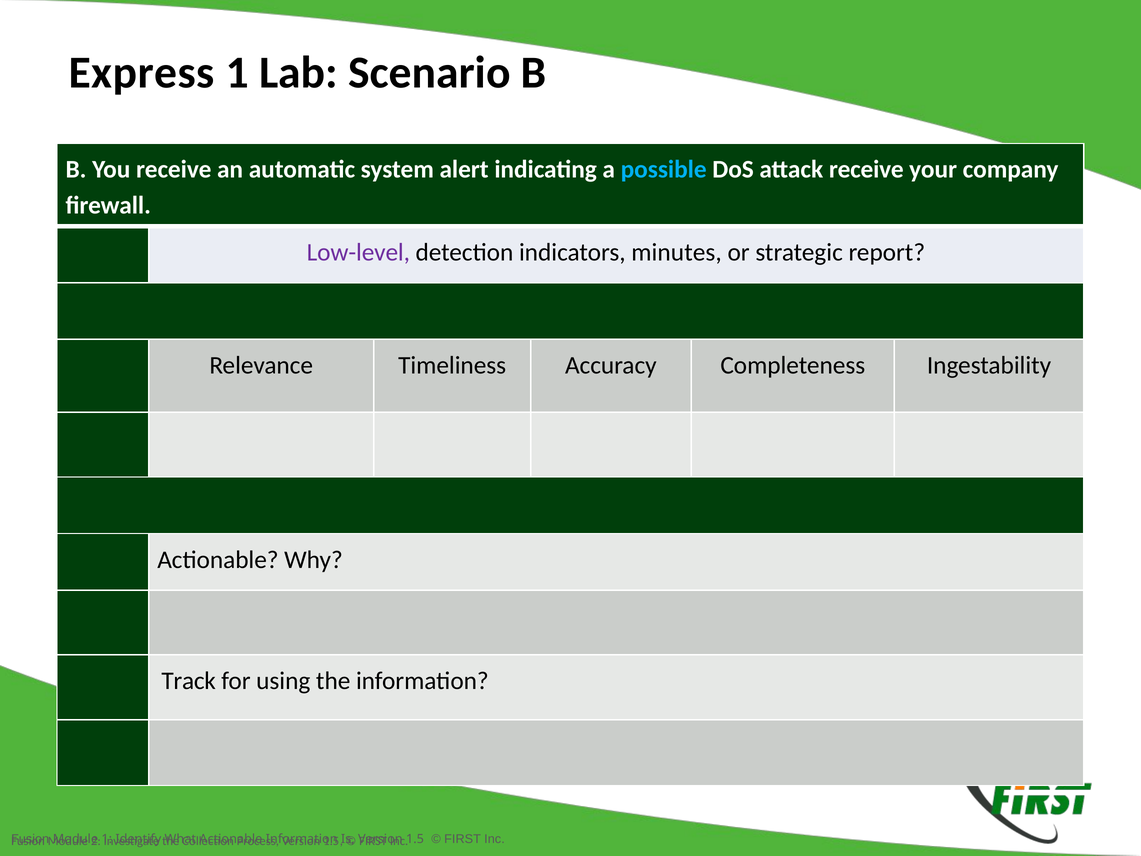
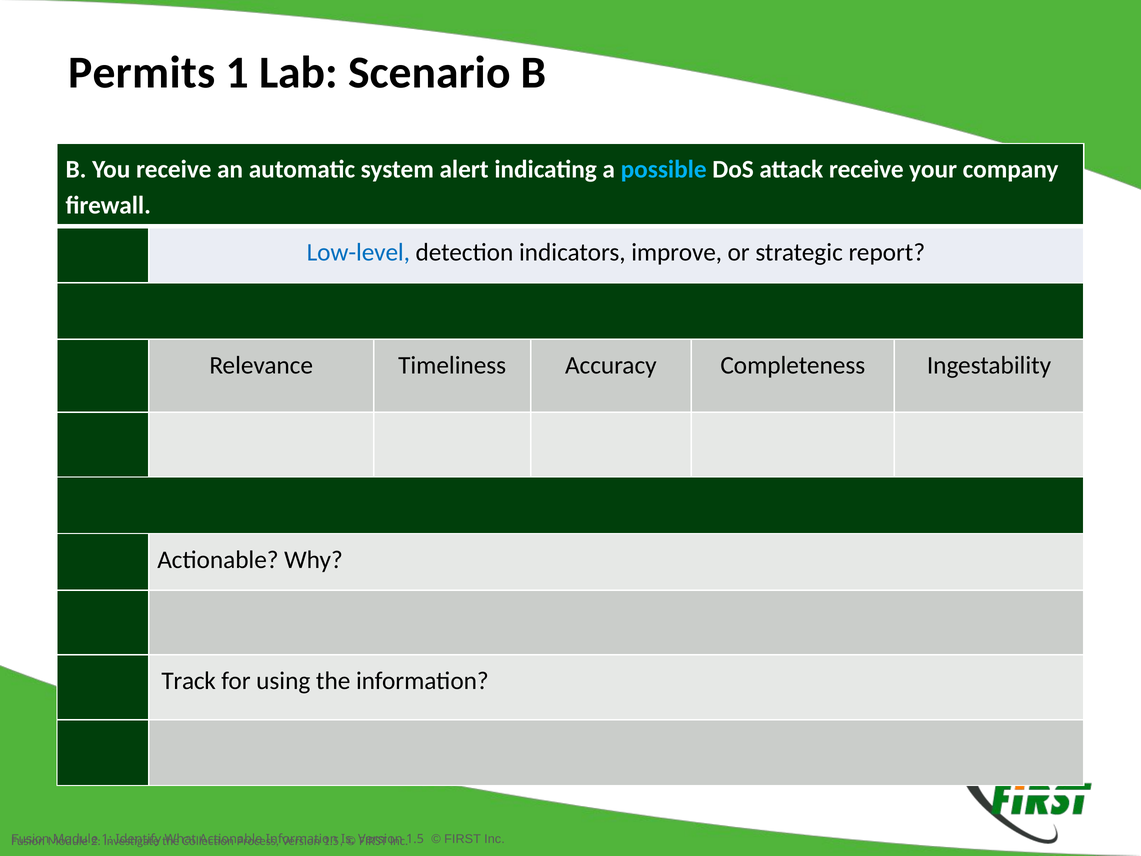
Express: Express -> Permits (142, 73)
Low-level colour: purple -> blue (358, 252)
minutes: minutes -> improve (677, 252)
